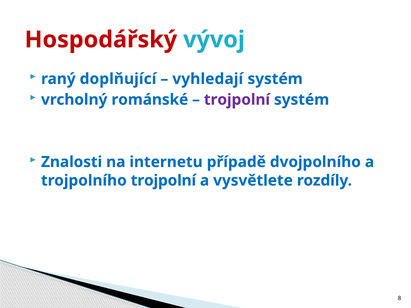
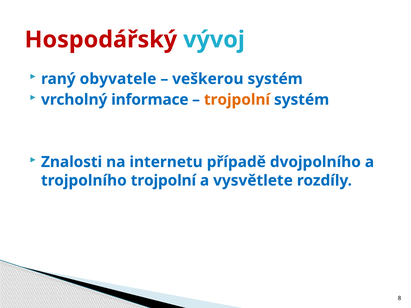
doplňující: doplňující -> obyvatele (118, 79)
vyhledají: vyhledají -> veškerou (208, 79)
románské: románské -> informace (150, 100)
trojpolní colour: purple -> orange (237, 100)
